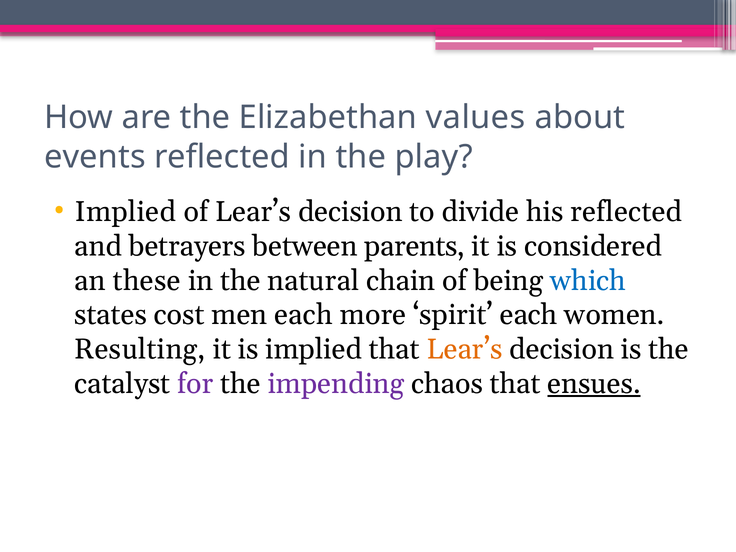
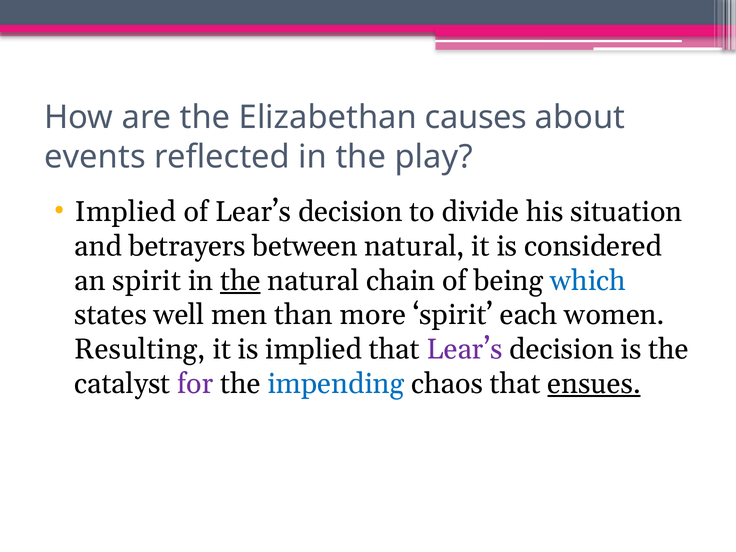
values: values -> causes (476, 118)
his reflected: reflected -> situation (626, 212)
between parents: parents -> natural (414, 246)
an these: these -> spirit (147, 281)
the underline: none -> present (240, 281)
cost: cost -> well (179, 315)
men each: each -> than (303, 315)
Lear’s colour: orange -> purple (464, 349)
impending colour: purple -> blue (336, 384)
